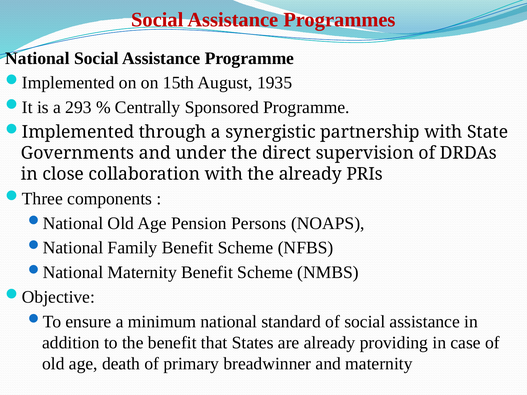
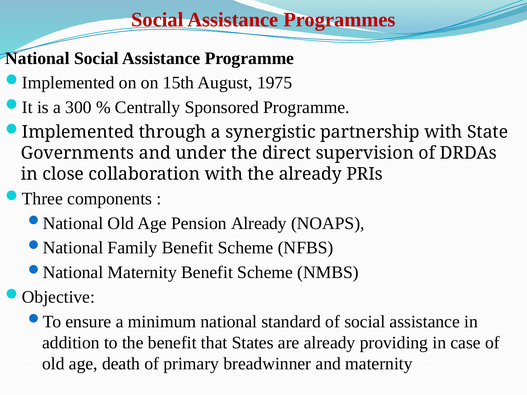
1935: 1935 -> 1975 (275, 83)
293: 293 -> 300 (78, 108)
Pension Persons: Persons -> Already (259, 223)
